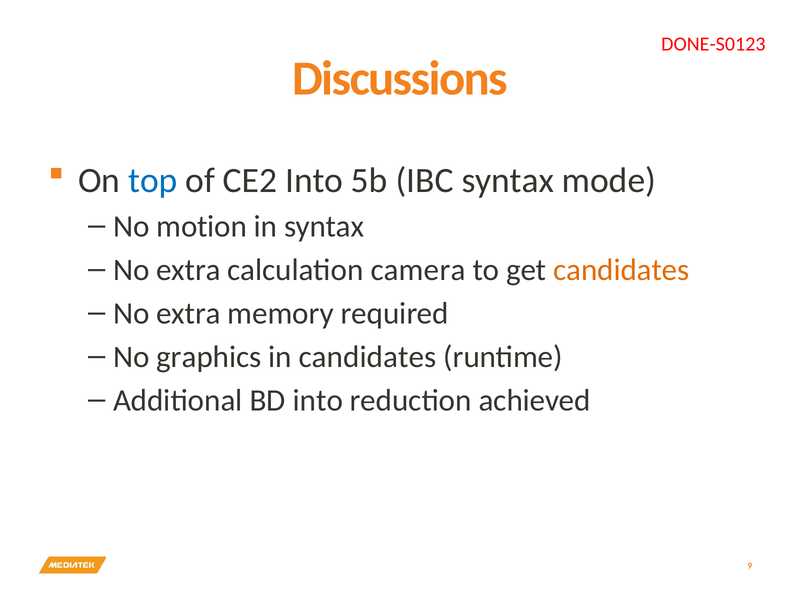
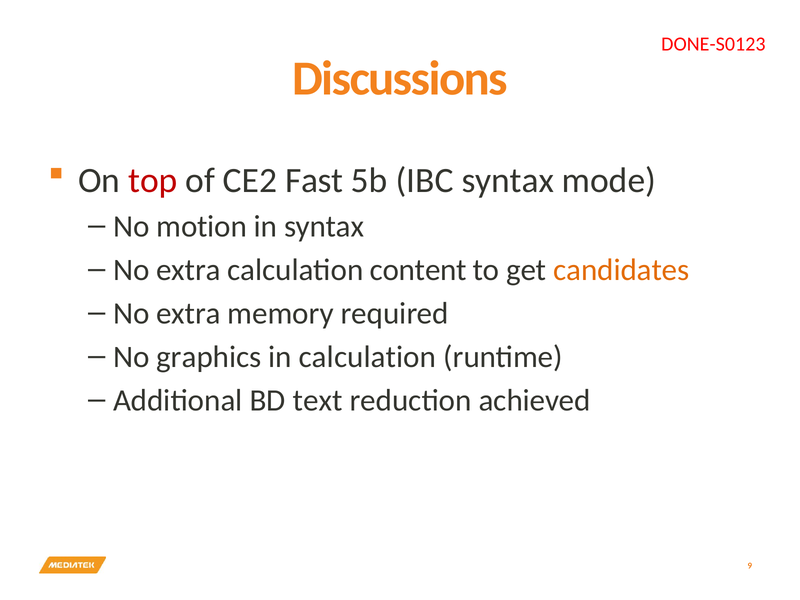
top colour: blue -> red (153, 180)
CE2 Into: Into -> Fast (314, 180)
camera: camera -> content (418, 270)
in candidates: candidates -> calculation (367, 357)
BD into: into -> text (318, 400)
